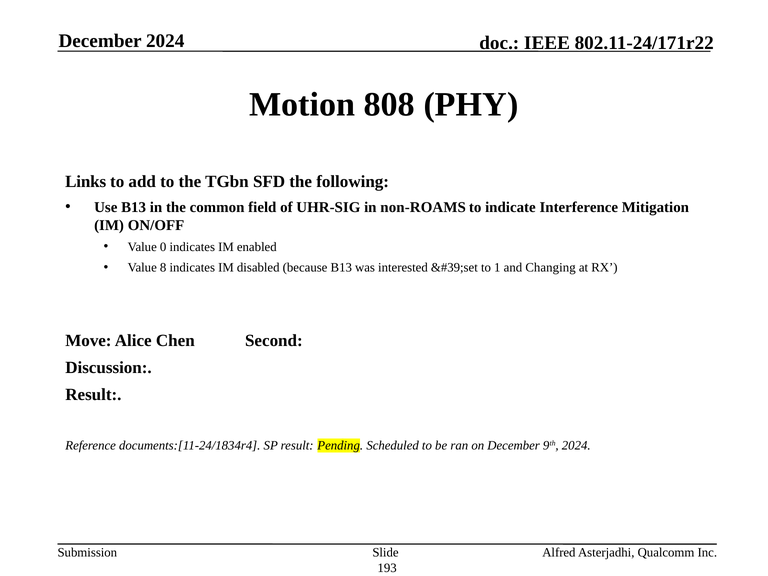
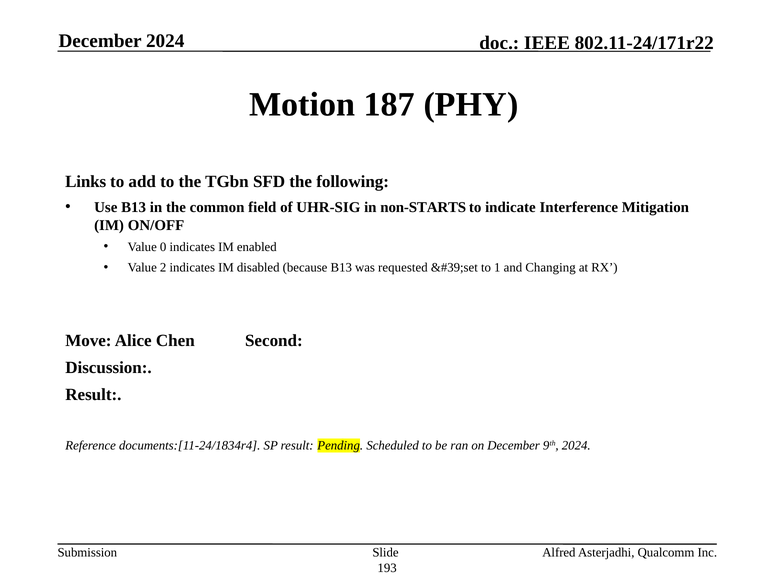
808: 808 -> 187 (389, 105)
non-ROAMS: non-ROAMS -> non-STARTS (423, 207)
8: 8 -> 2 (163, 268)
interested: interested -> requested (403, 268)
